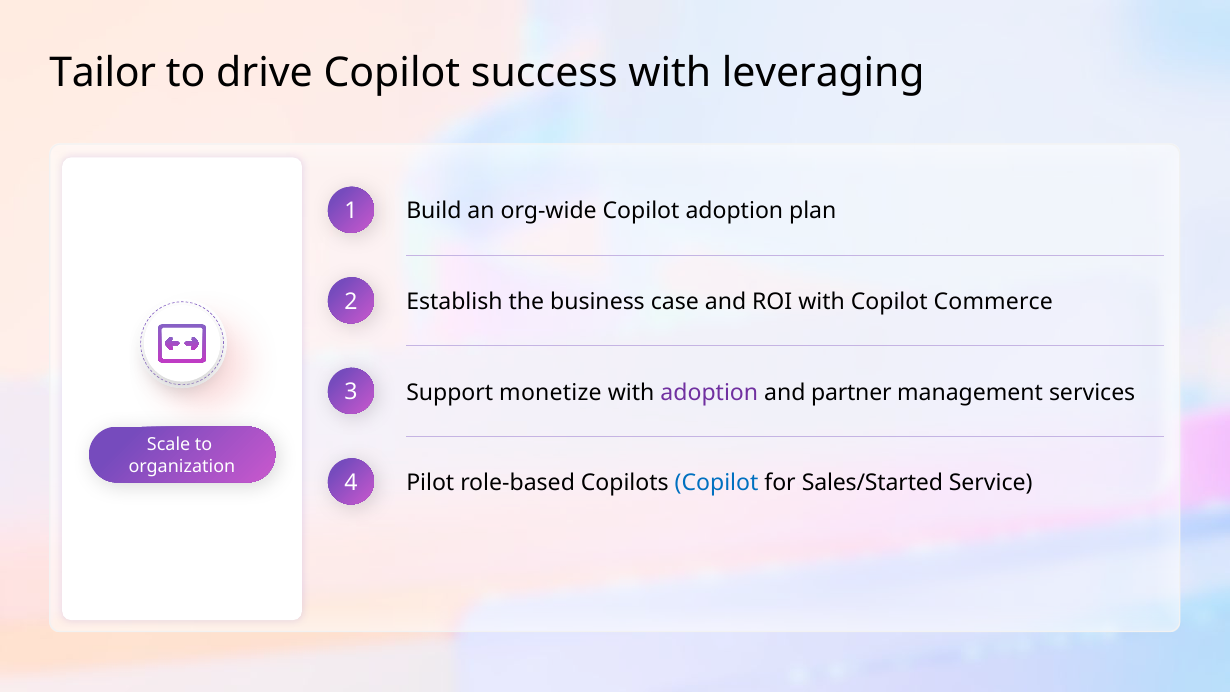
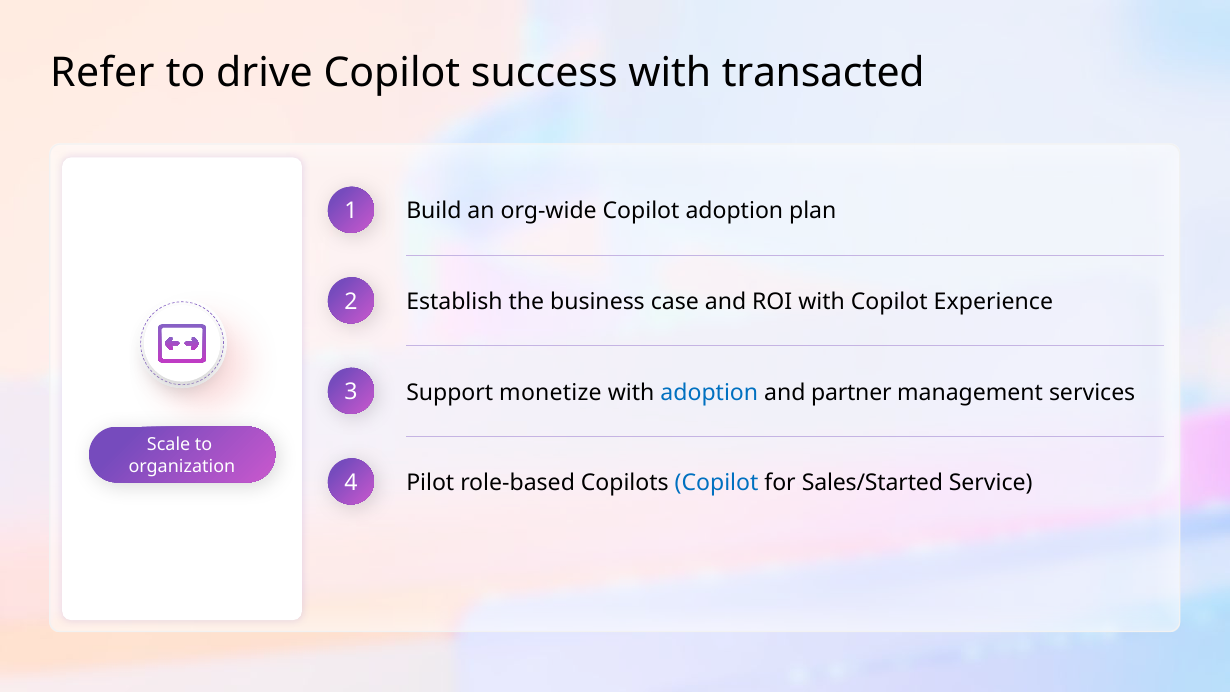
Tailor: Tailor -> Refer (102, 73)
leveraging: leveraging -> transacted (823, 73)
Commerce: Commerce -> Experience (993, 302)
adoption colour: purple -> blue (709, 392)
